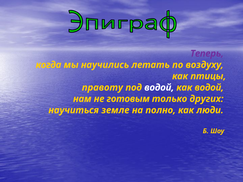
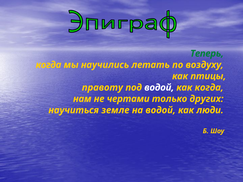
Теперь colour: purple -> green (207, 54)
как водой: водой -> когда (209, 88)
готовым: готовым -> чертами (128, 99)
на полно: полно -> водой (161, 110)
